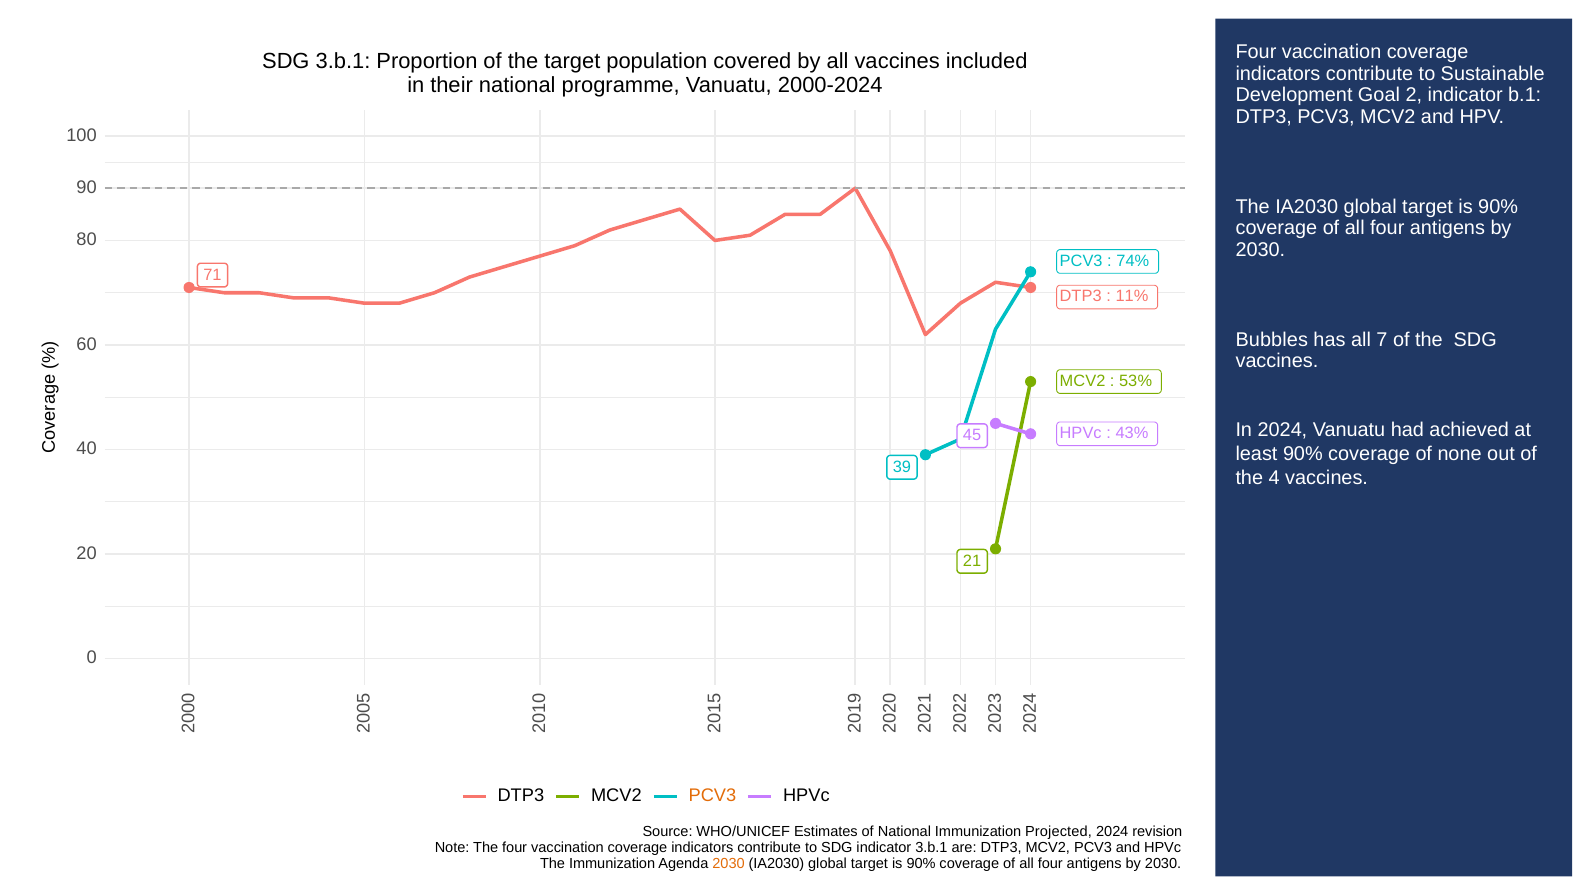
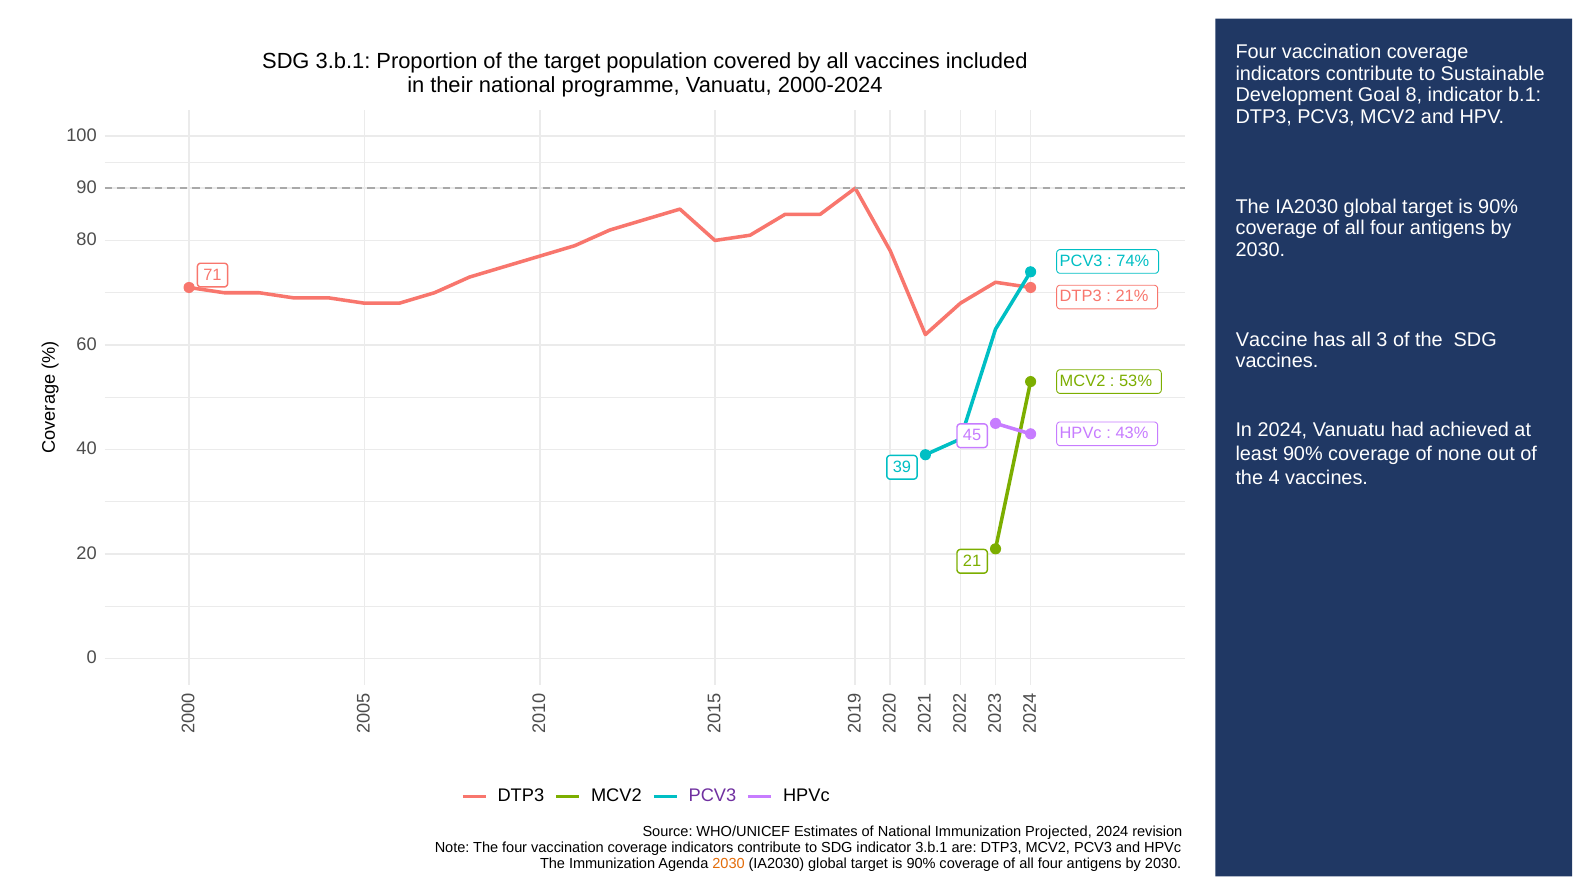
Goal 2: 2 -> 8 (1414, 95)
11%: 11% -> 21% (1132, 297)
Bubbles: Bubbles -> Vaccine (1272, 340)
all 7: 7 -> 3 (1382, 340)
PCV3 colour: orange -> purple (712, 796)
